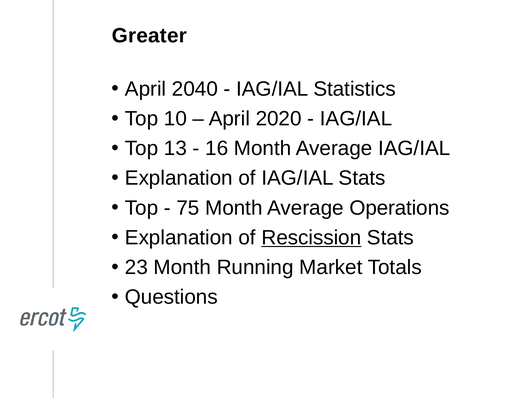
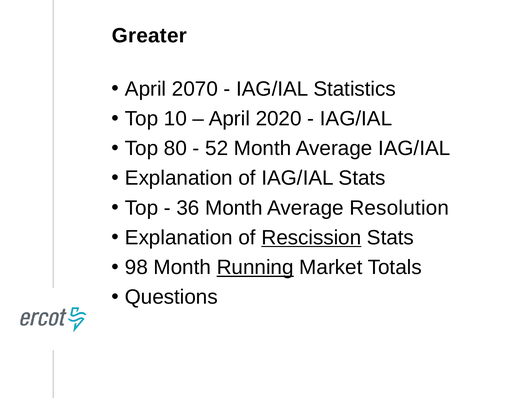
2040: 2040 -> 2070 (195, 89)
13: 13 -> 80 (175, 148)
16: 16 -> 52 (217, 148)
75: 75 -> 36 (188, 208)
Operations: Operations -> Resolution (399, 208)
23: 23 -> 98 (136, 267)
Running underline: none -> present (255, 267)
